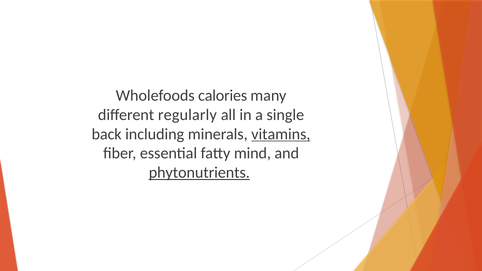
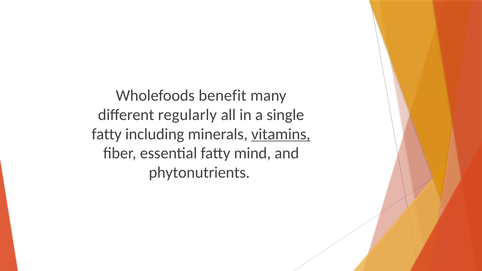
calories: calories -> benefit (223, 96)
back: back -> fatty (107, 134)
phytonutrients underline: present -> none (199, 173)
